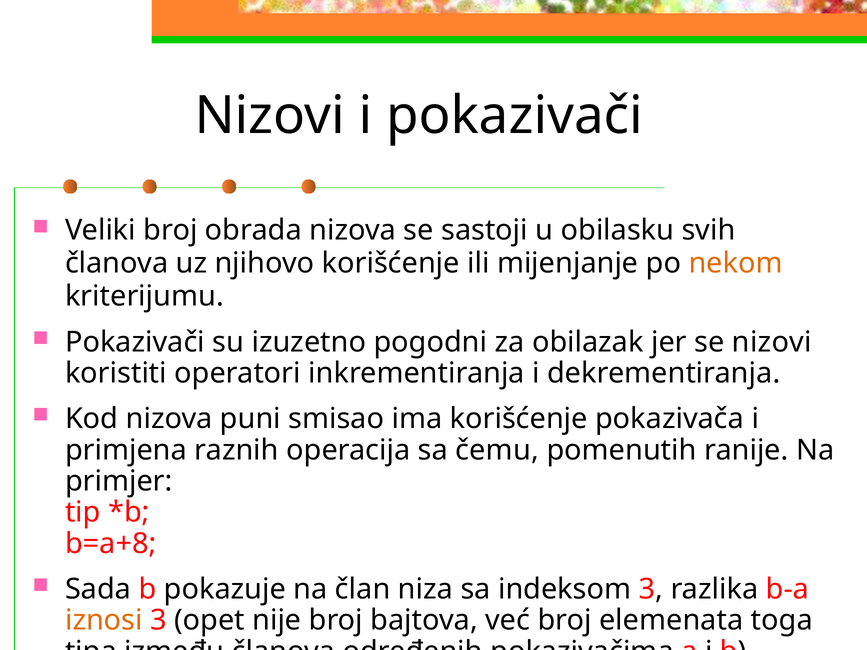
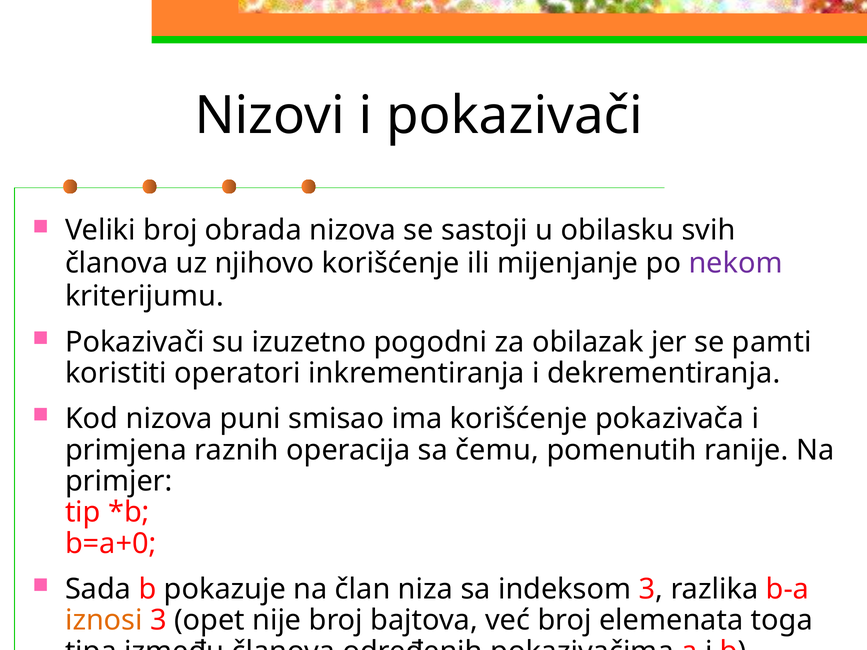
nekom colour: orange -> purple (736, 263)
se nizovi: nizovi -> pamti (772, 342)
b=a+8: b=a+8 -> b=a+0 (111, 544)
